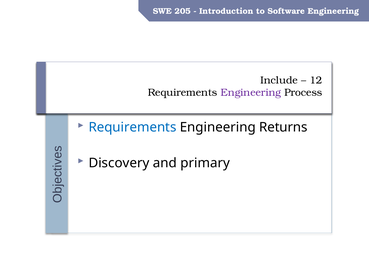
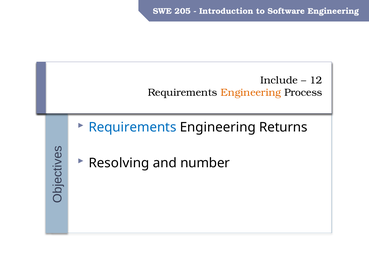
Engineering colour: purple -> orange (251, 93)
Discovery: Discovery -> Resolving (119, 163)
primary: primary -> number (205, 163)
